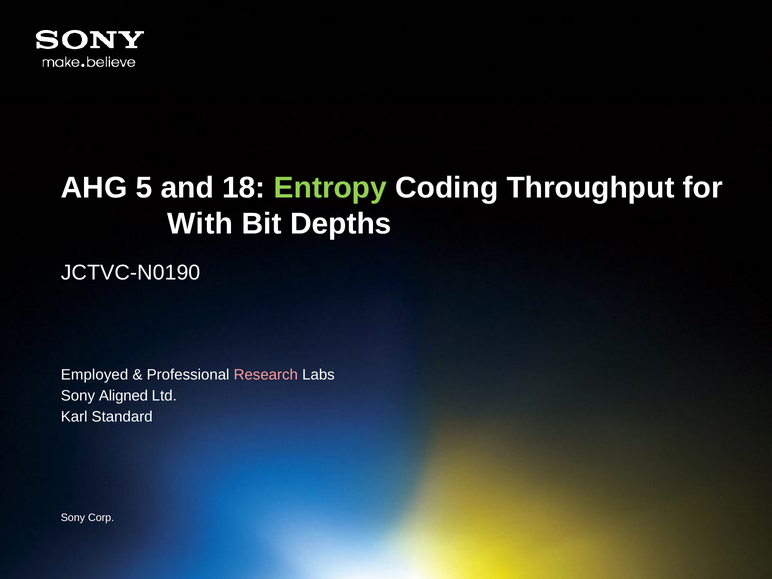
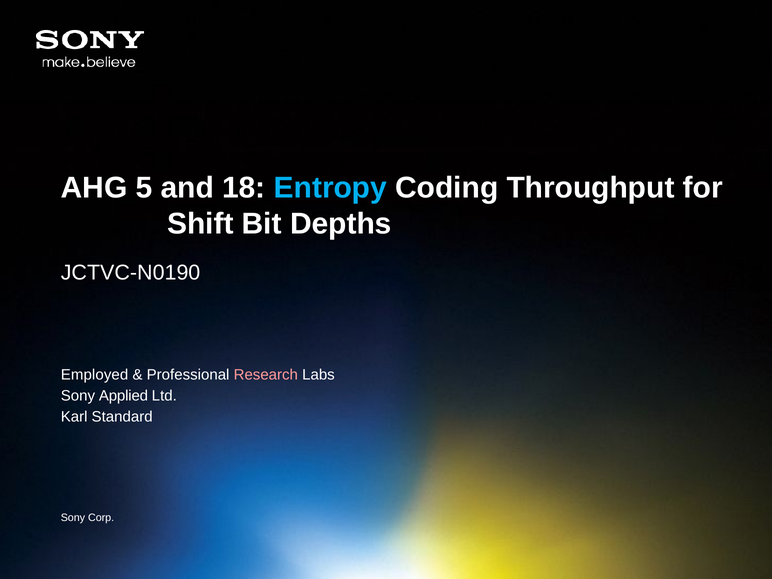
Entropy colour: light green -> light blue (330, 188)
With: With -> Shift (200, 224)
Aligned: Aligned -> Applied (124, 396)
